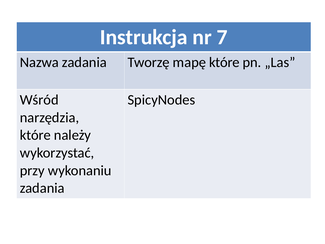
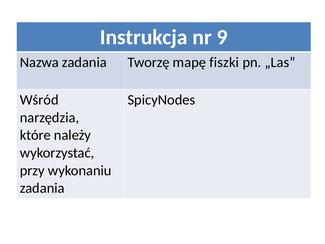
7: 7 -> 9 (222, 37)
mapę które: które -> fiszki (224, 62)
